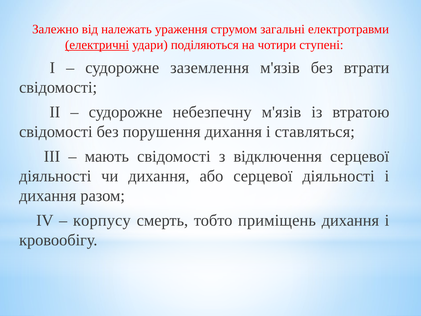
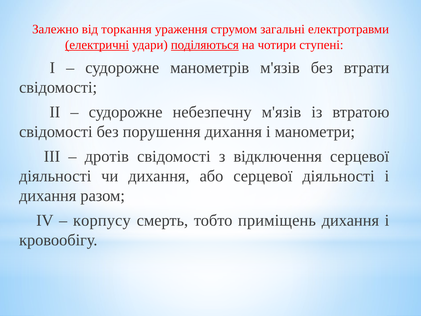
належать: належать -> торкання (126, 29)
поділяються underline: none -> present (205, 45)
заземлення: заземлення -> манометрів (210, 68)
ставляться: ставляться -> манометри (315, 132)
мають: мають -> дротів (107, 156)
